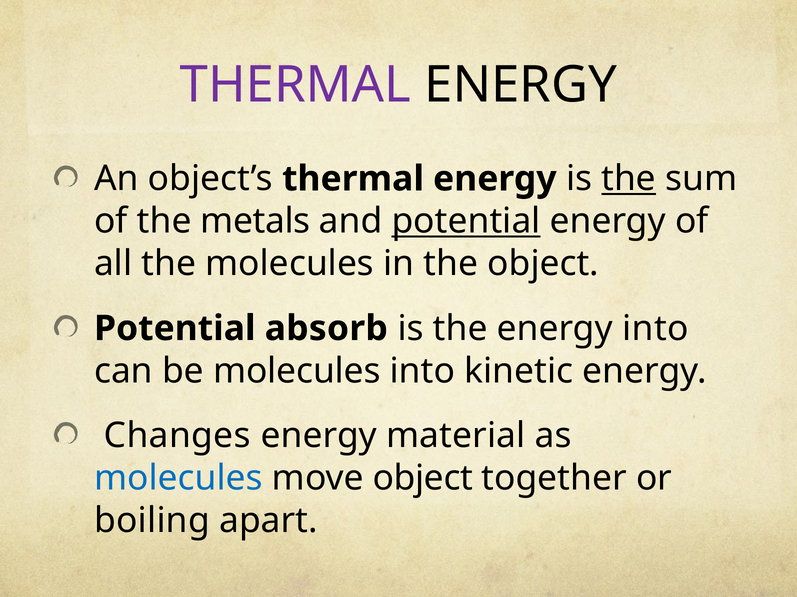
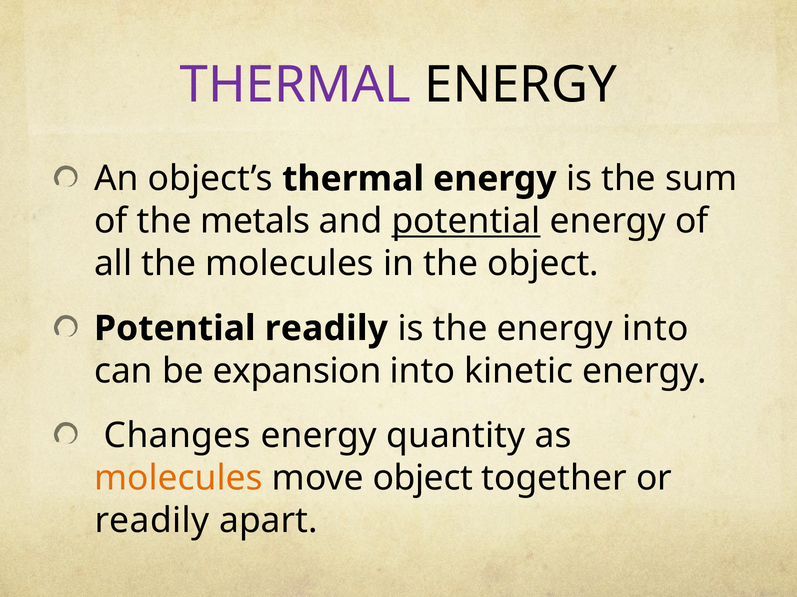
the underline: present -> none (629, 179)
Potential absorb: absorb -> readily (326, 329)
be molecules: molecules -> expansion (297, 371)
material: material -> quantity (456, 436)
molecules colour: blue -> orange (178, 479)
boiling: boiling -> readily (152, 521)
